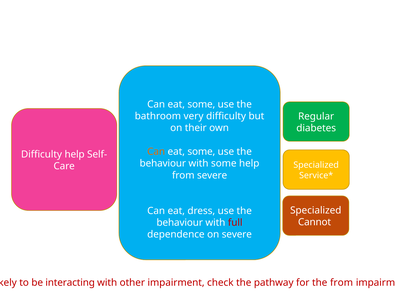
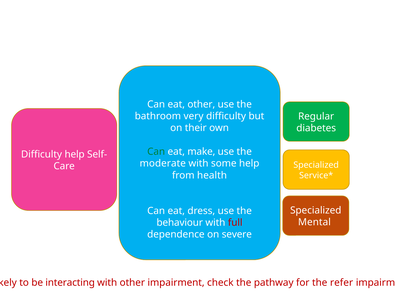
some: some -> other (201, 104)
Can colour: orange -> green (156, 152)
some: some -> make (201, 152)
behaviour: behaviour -> moderate (163, 164)
from severe: severe -> health (212, 175)
Cannot: Cannot -> Mental (314, 222)
the from: from -> refer (342, 283)
